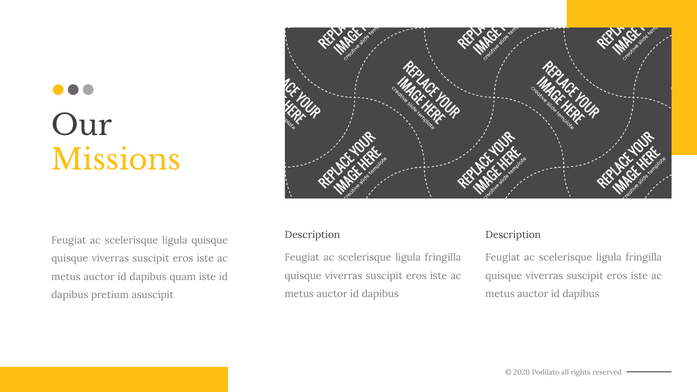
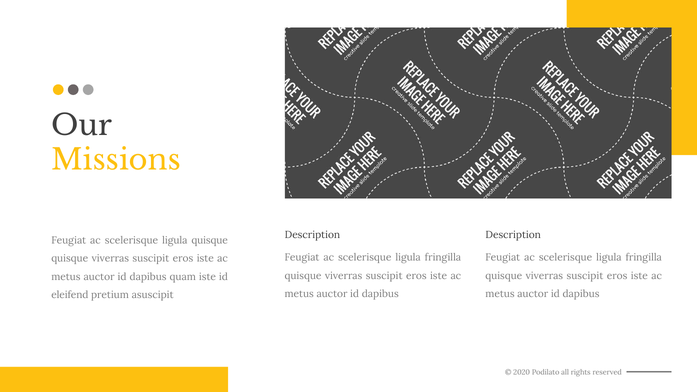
dapibus: dapibus -> eleifend (70, 295)
